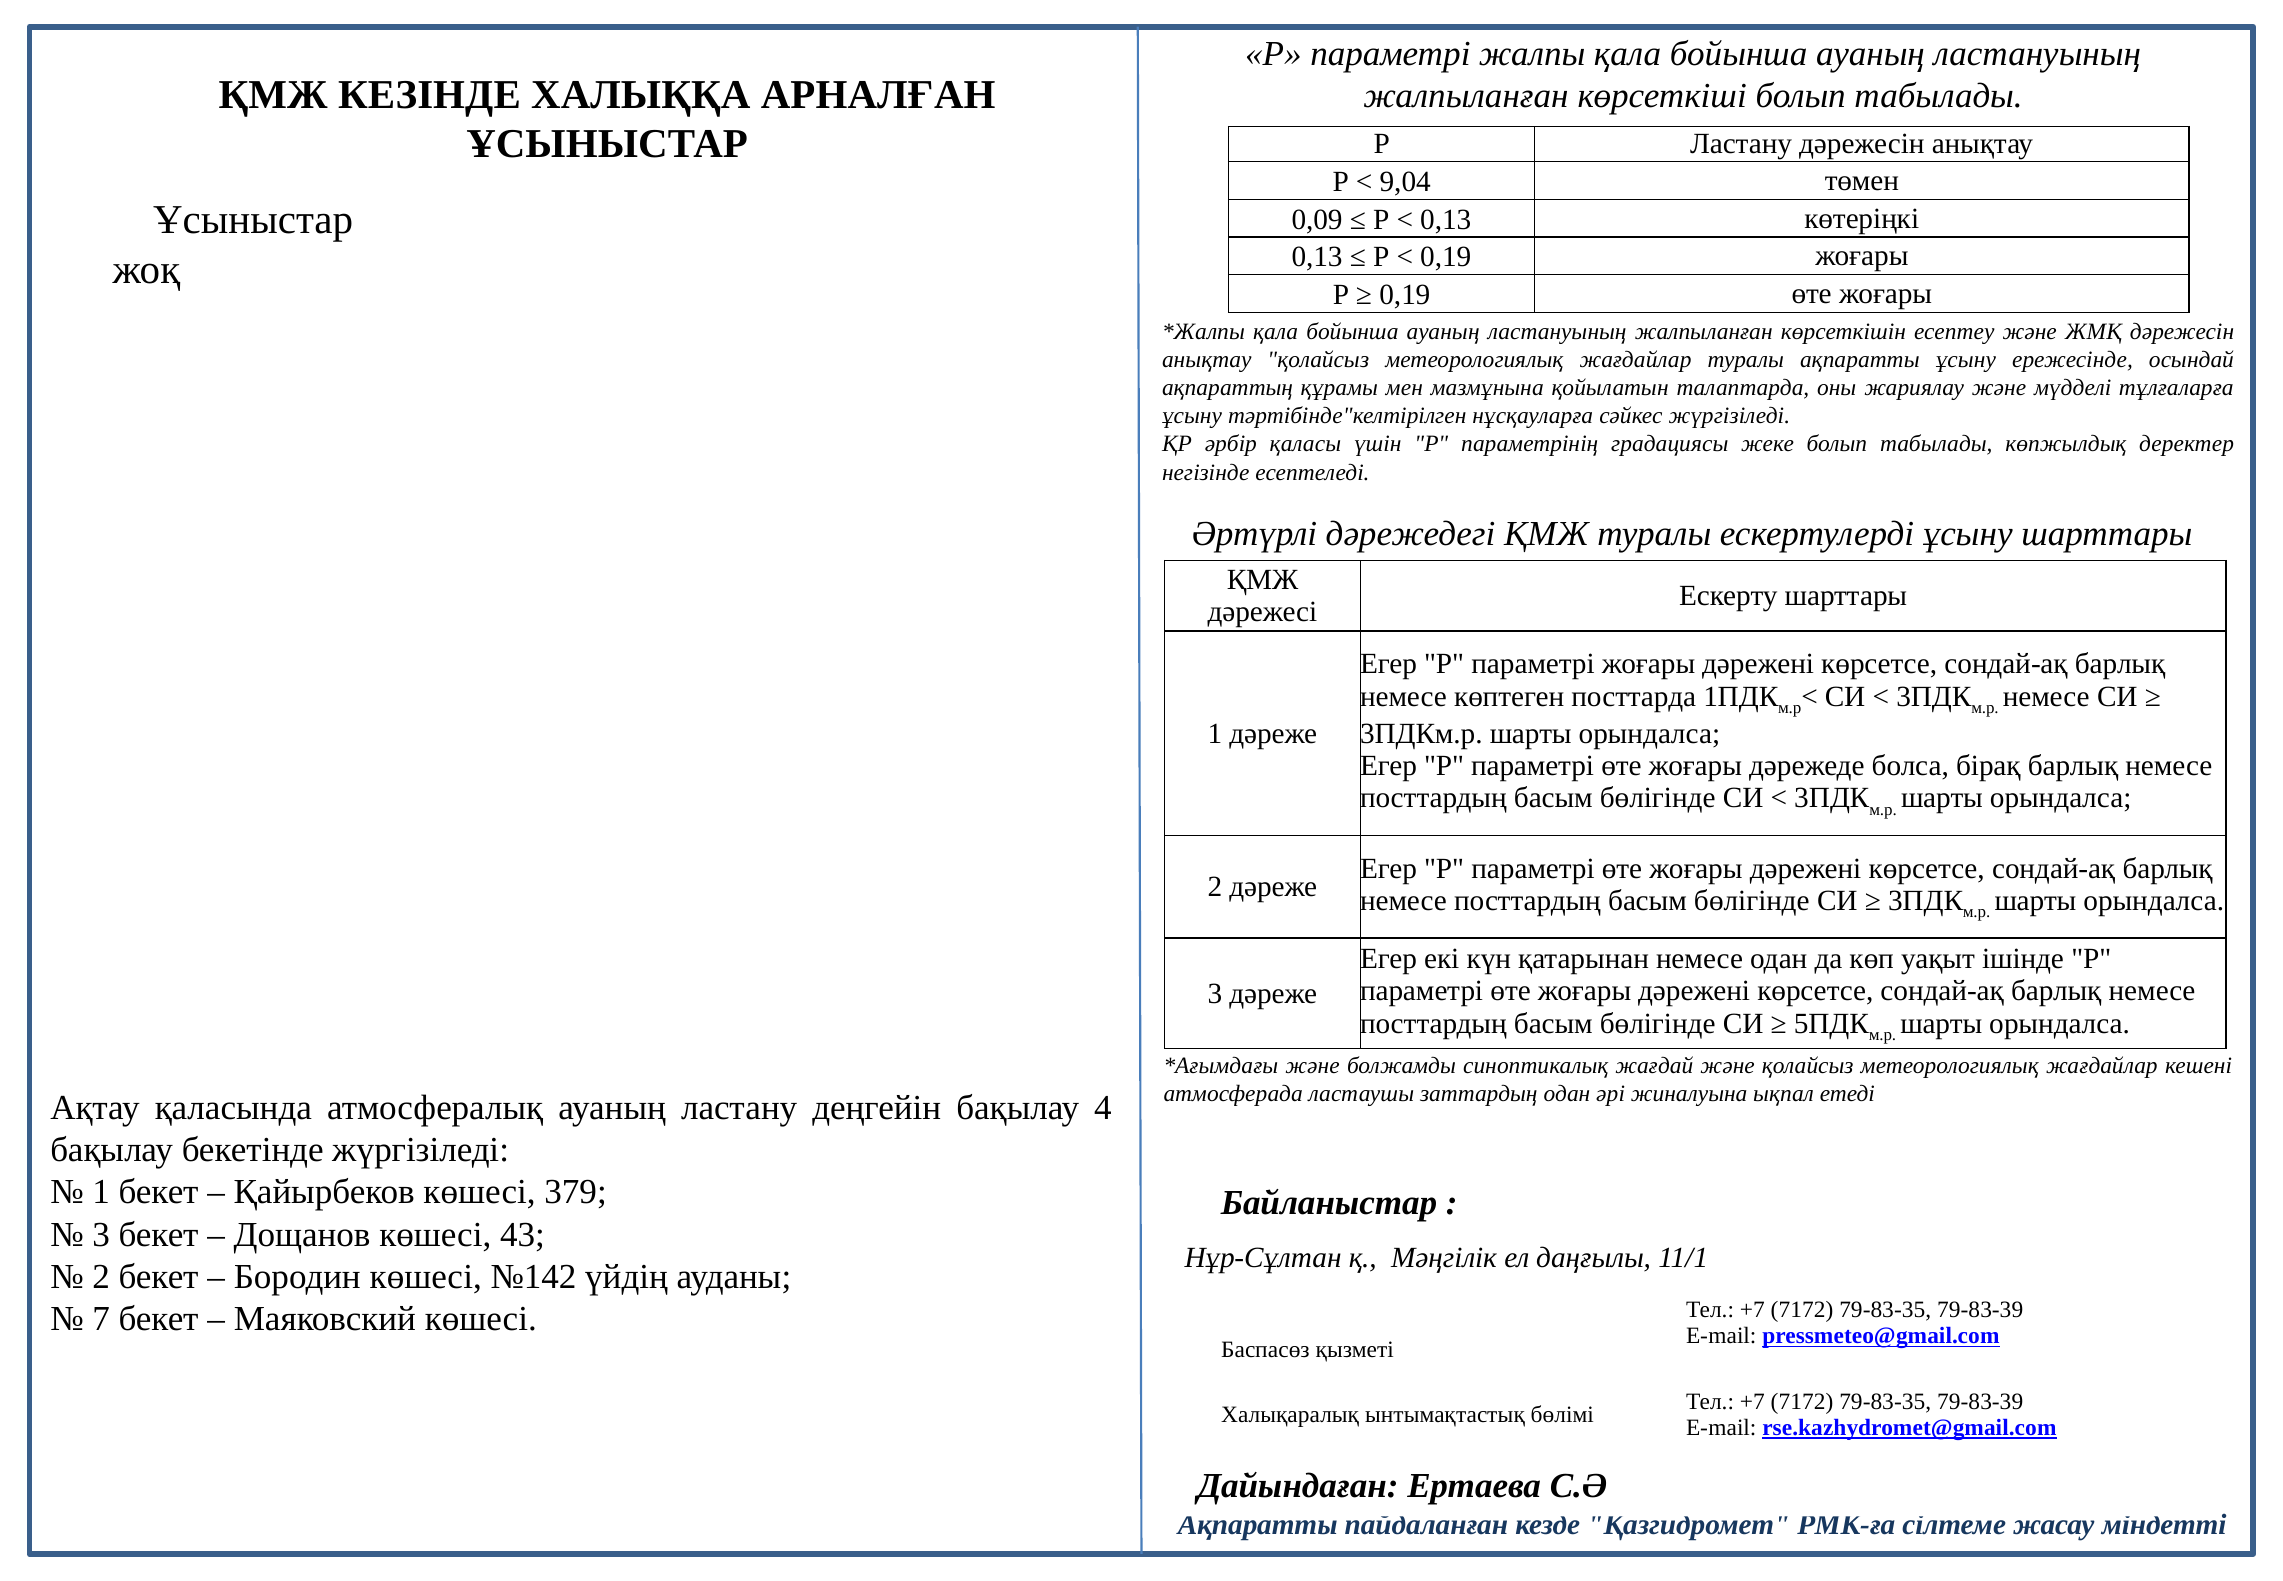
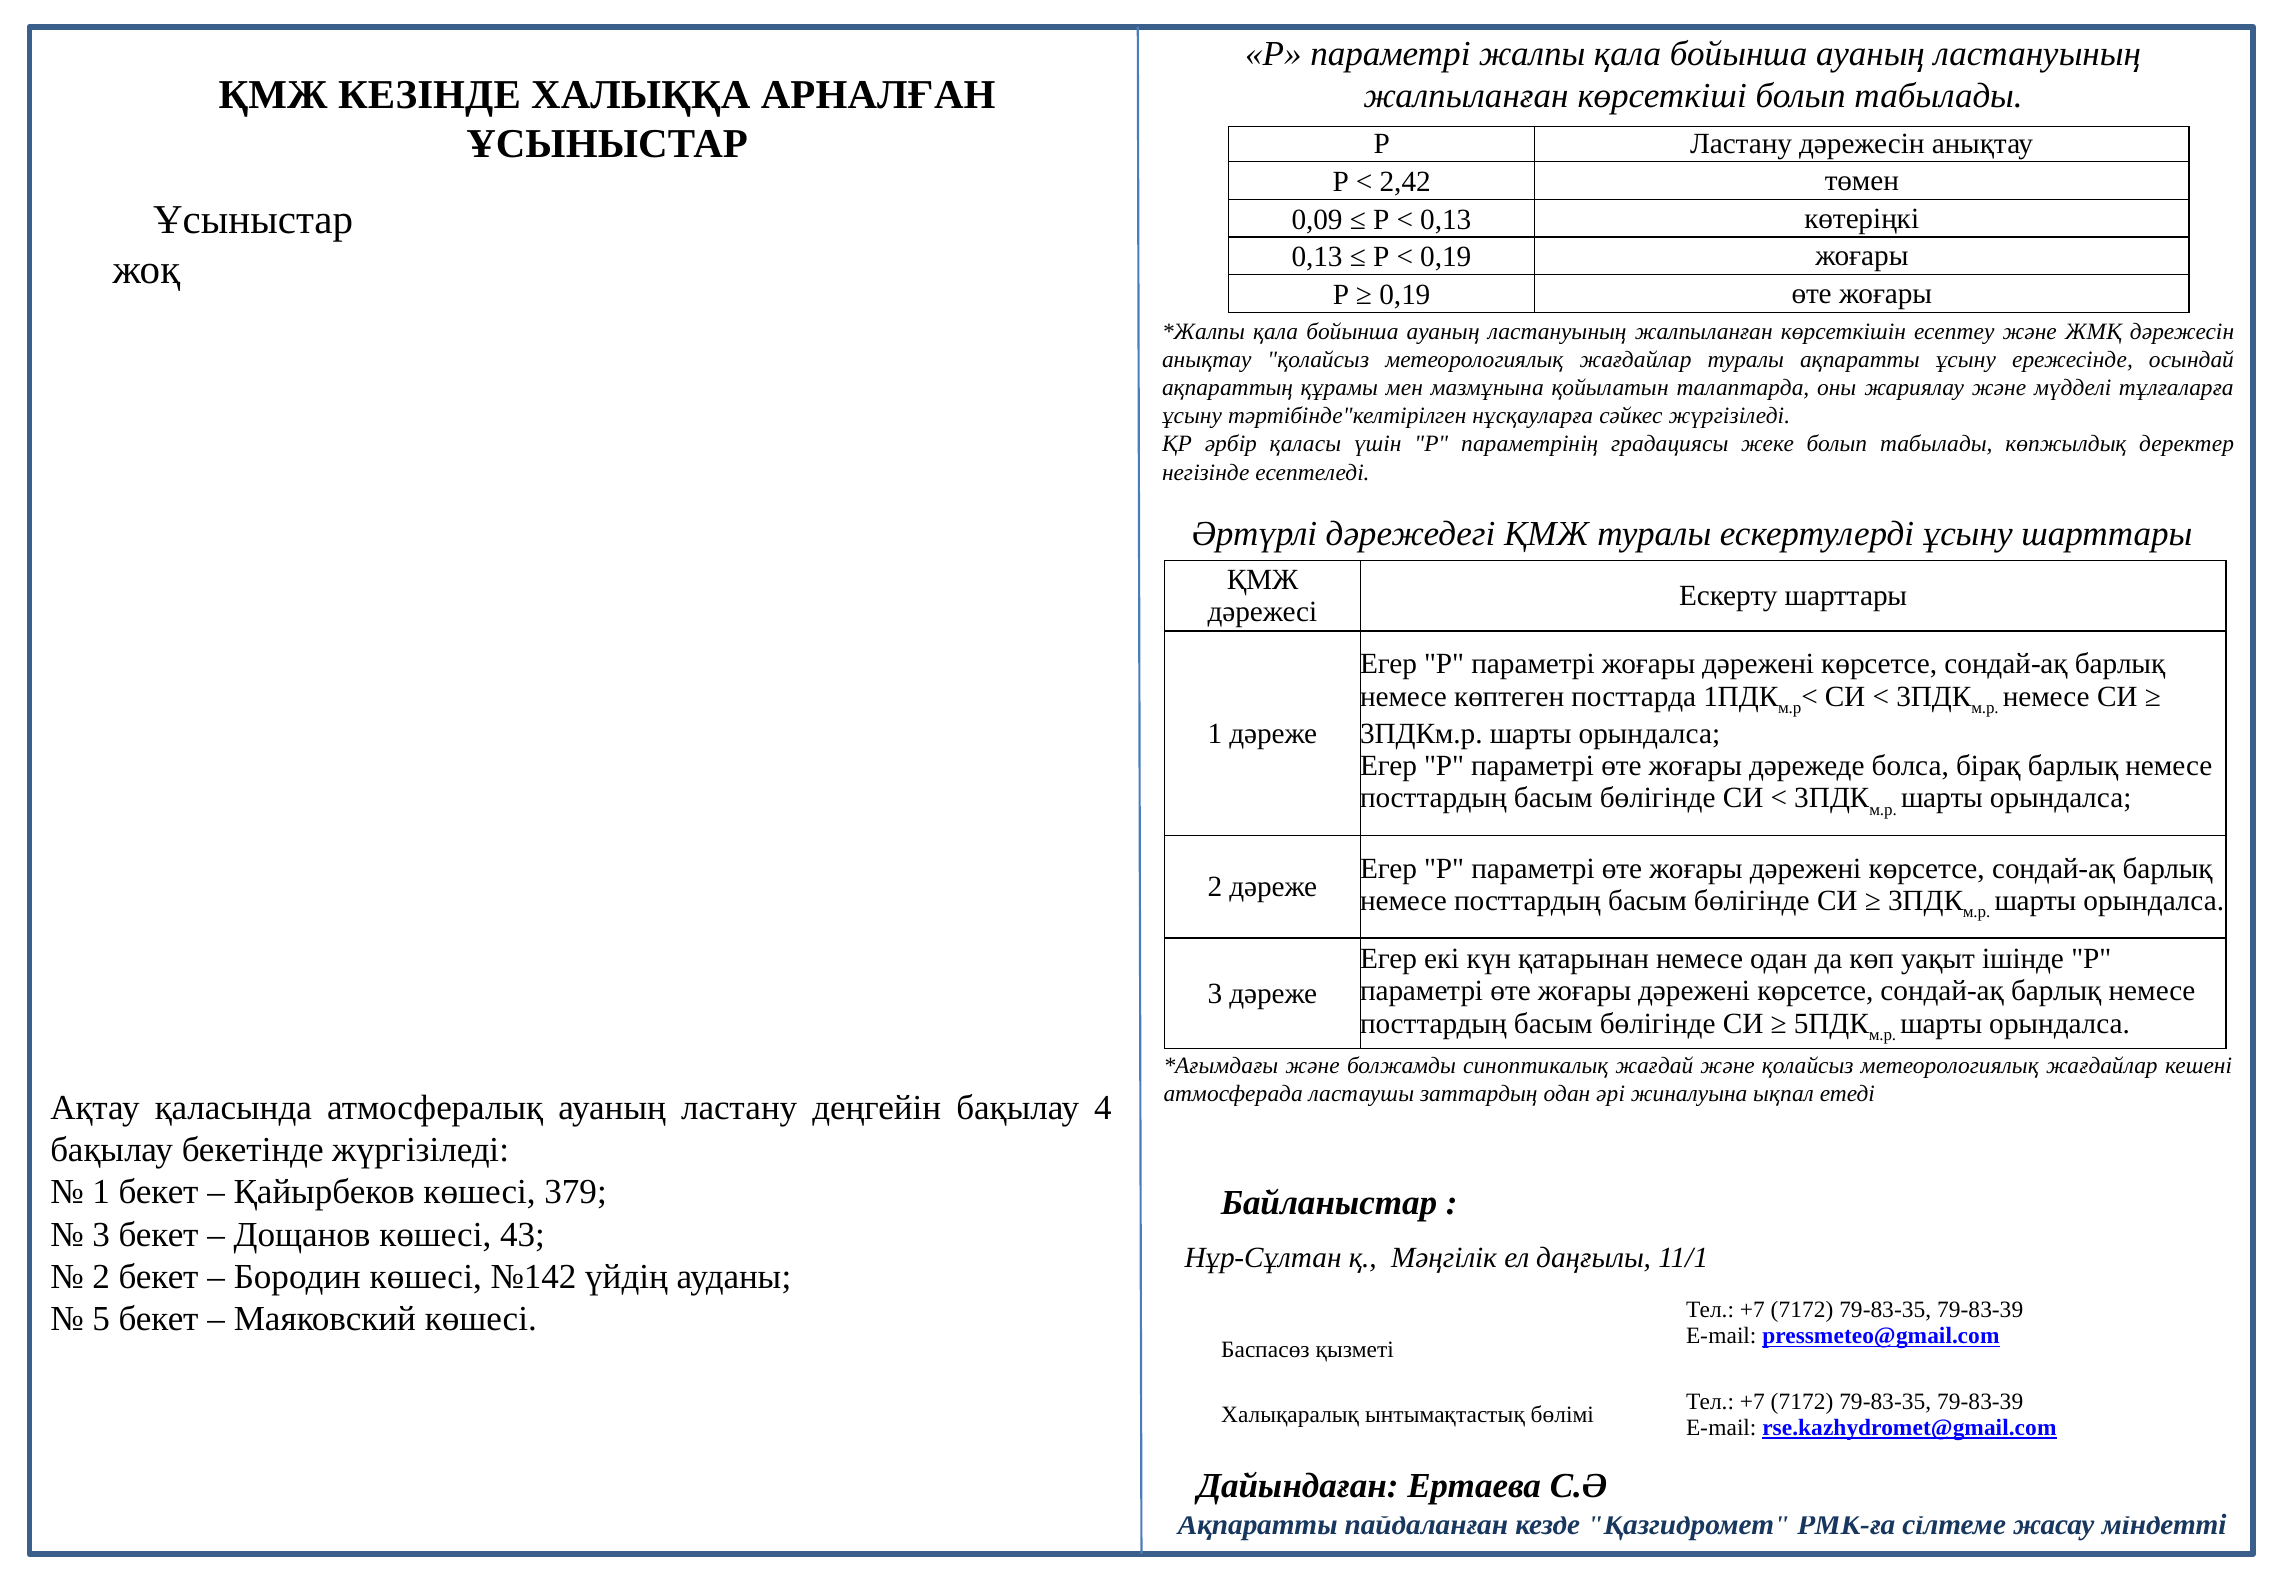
9,04: 9,04 -> 2,42 (1405, 182)
7: 7 -> 5 (101, 1318)
